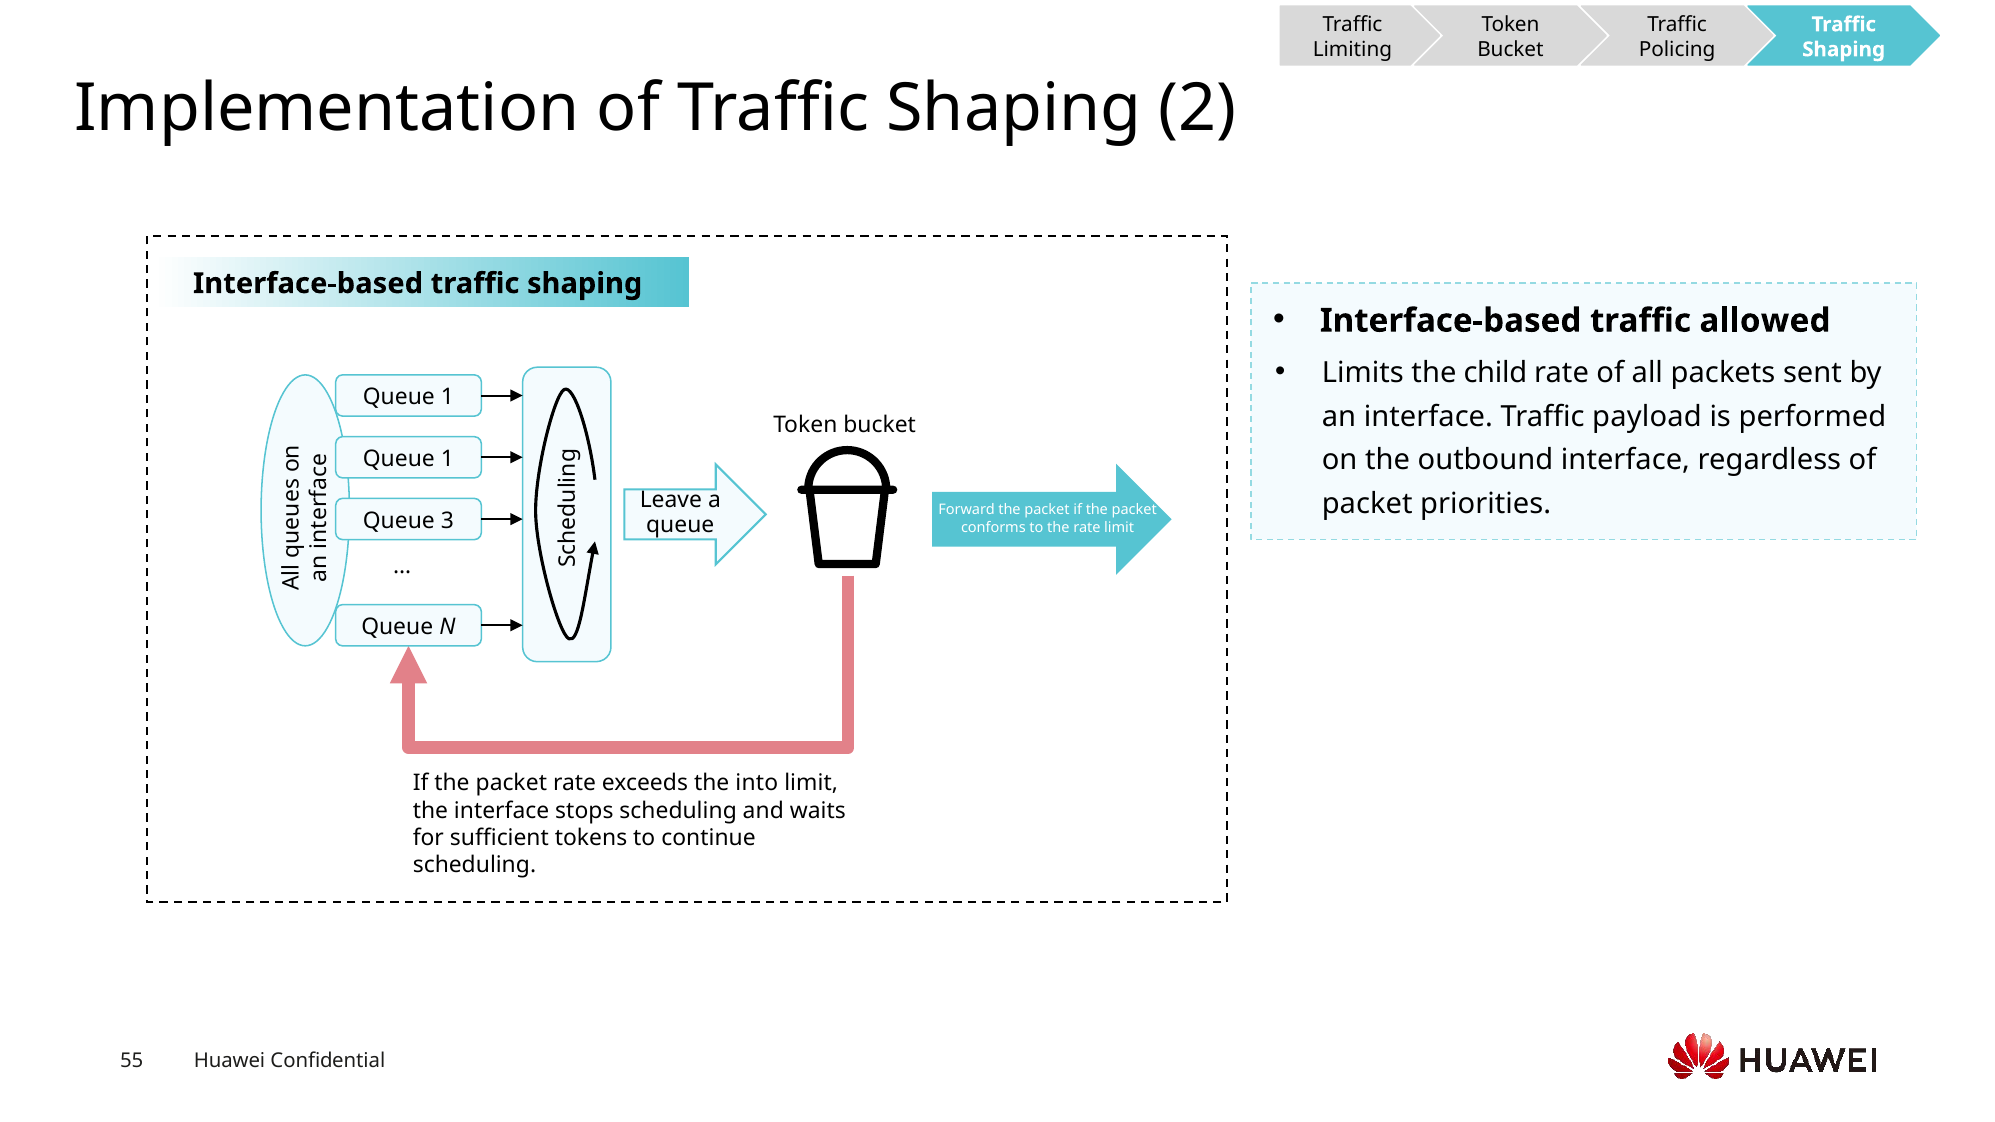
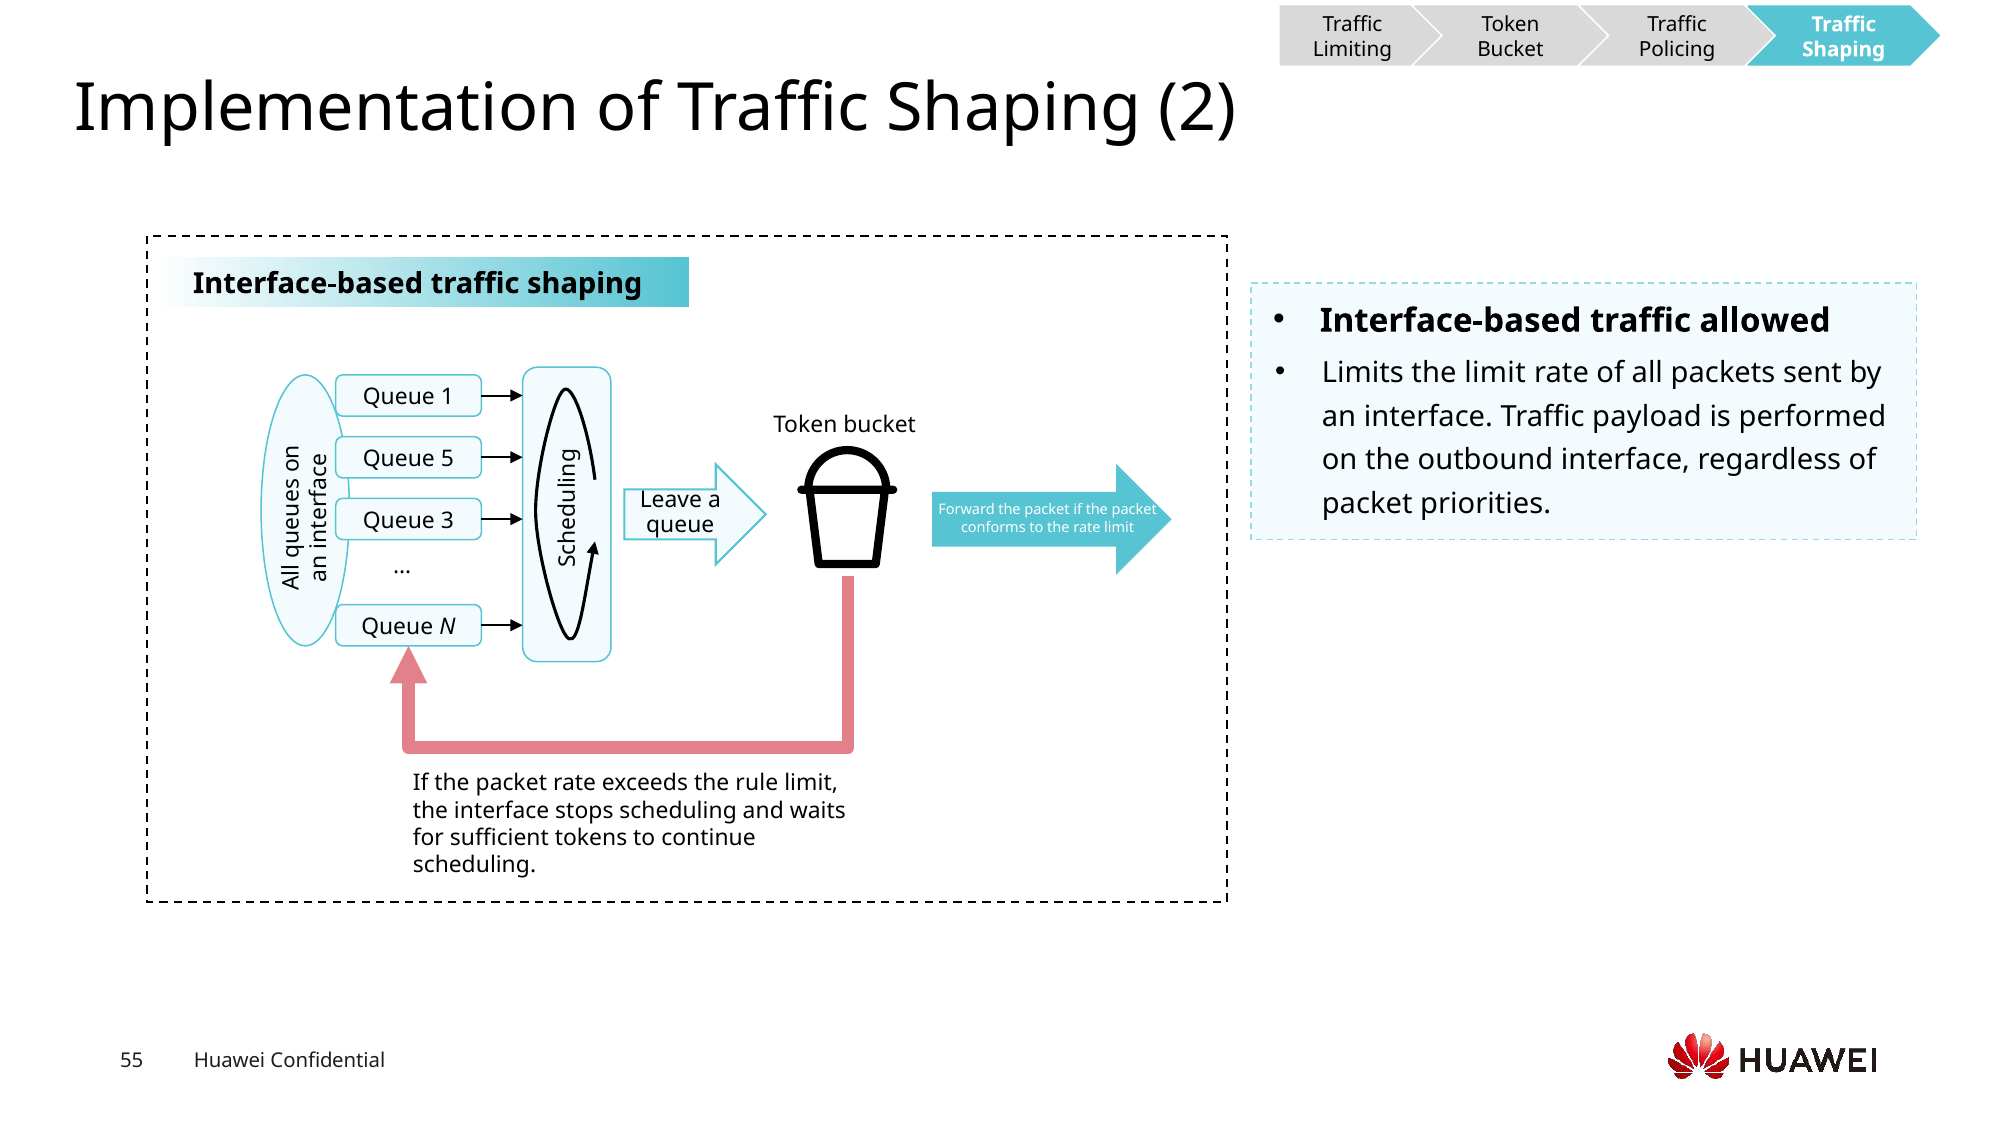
the child: child -> limit (1495, 373)
1: 1 -> 5 (447, 459)
into: into -> rule (757, 783)
